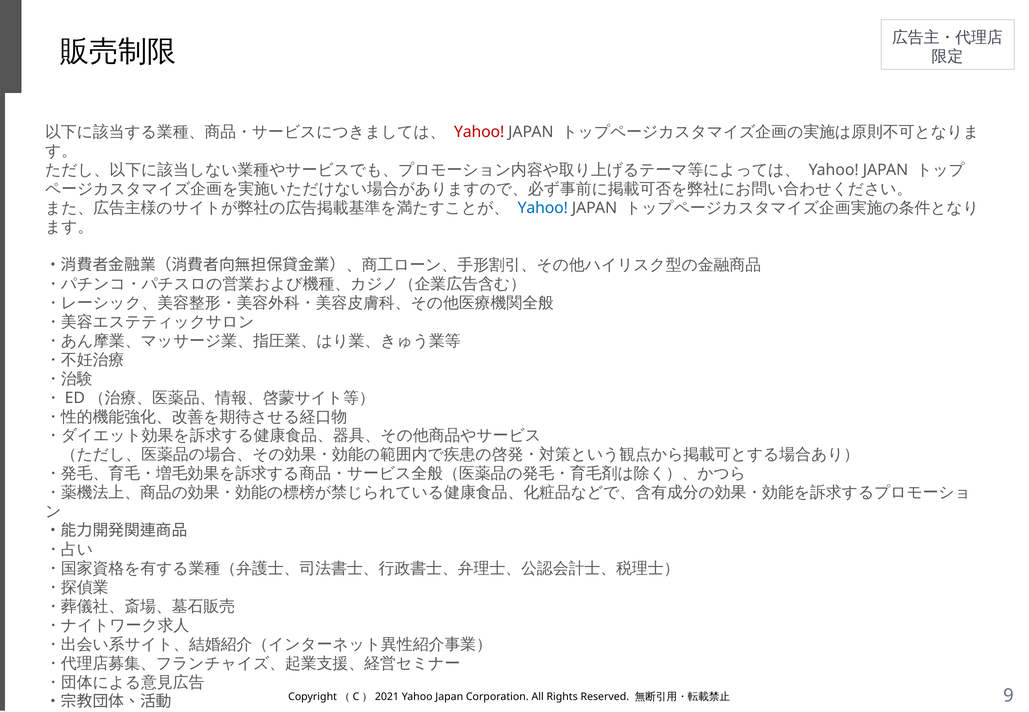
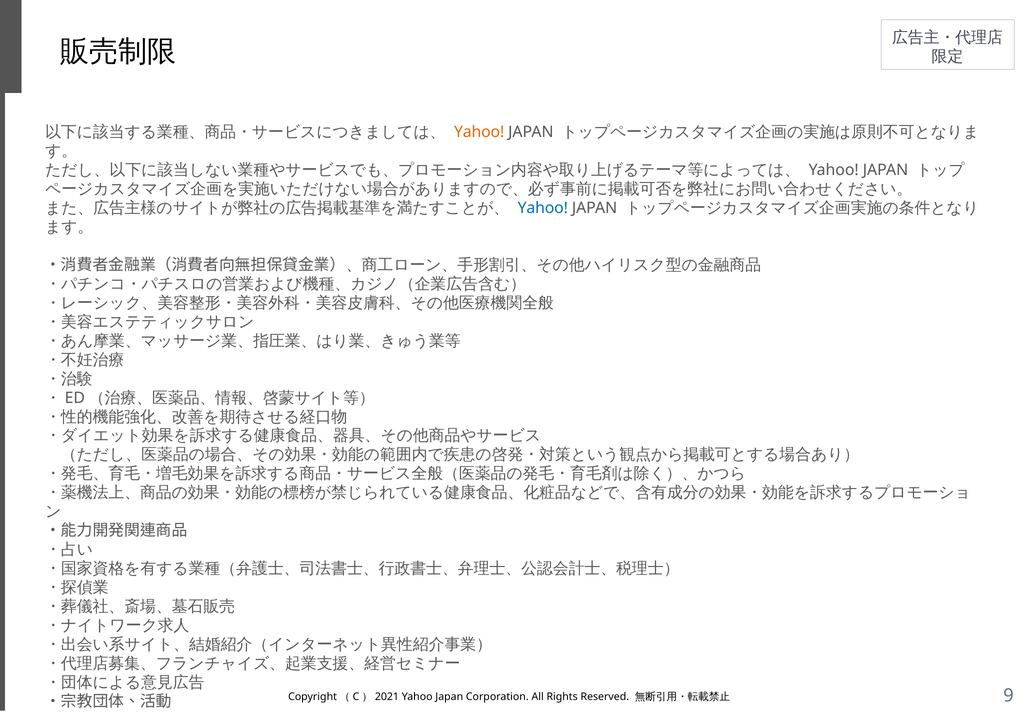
Yahoo colour: red -> orange (479, 132)
